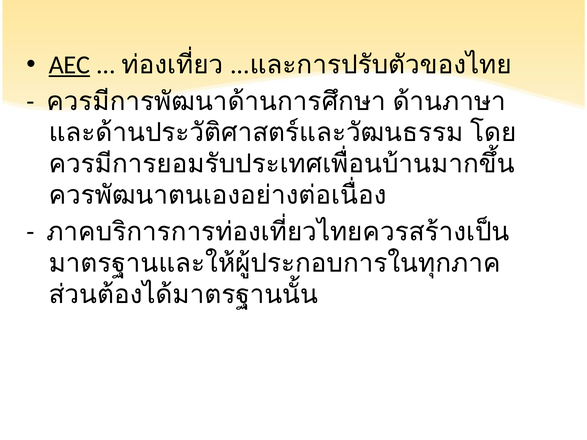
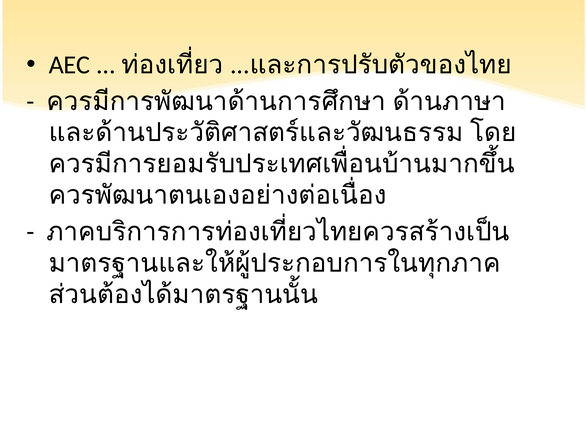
AEC underline: present -> none (69, 65)
